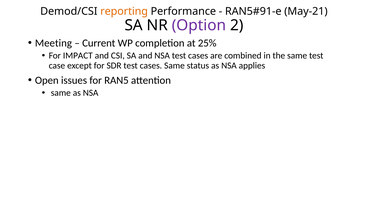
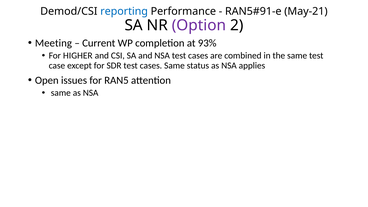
reporting colour: orange -> blue (124, 11)
25%: 25% -> 93% (207, 43)
IMPACT: IMPACT -> HIGHER (78, 56)
